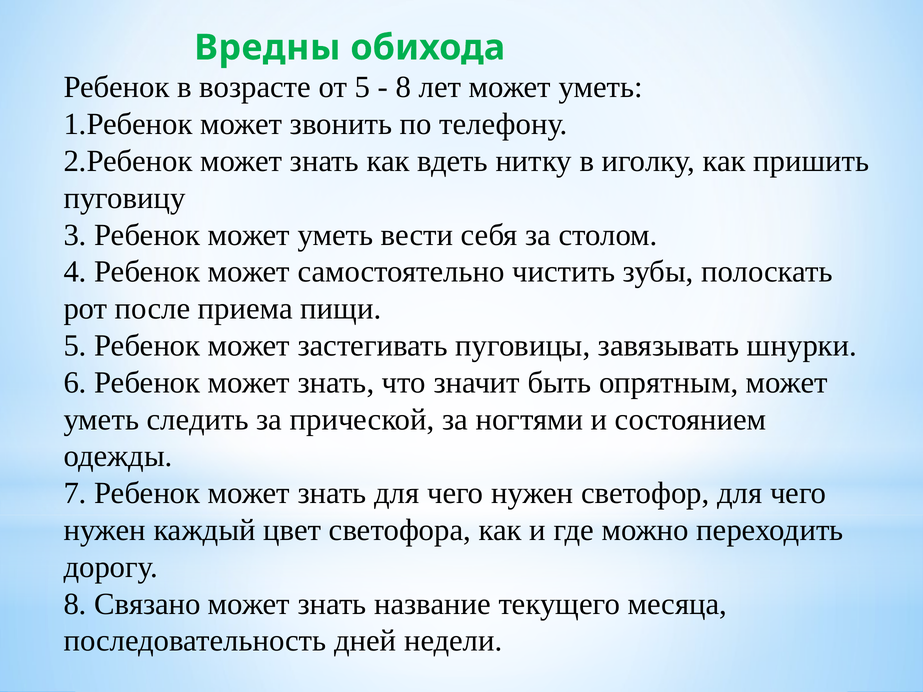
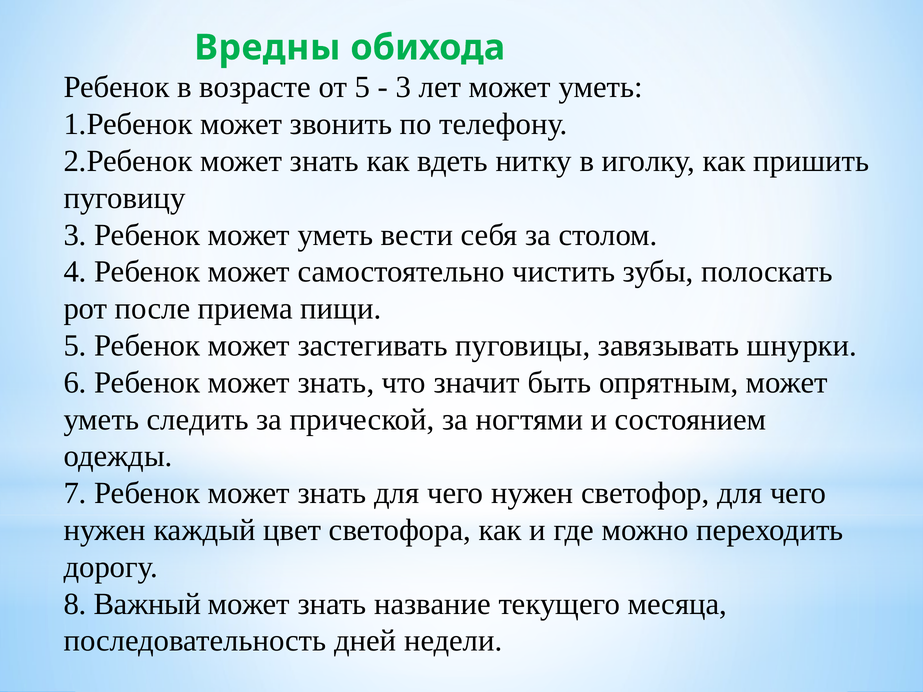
8: 8 -> 3 (404, 87)
Связано: Связано -> Важный (147, 604)
